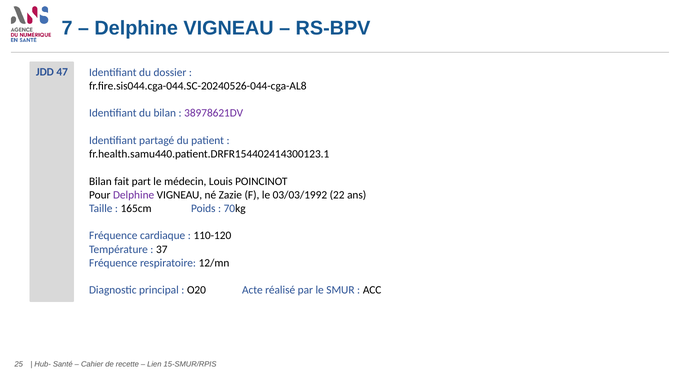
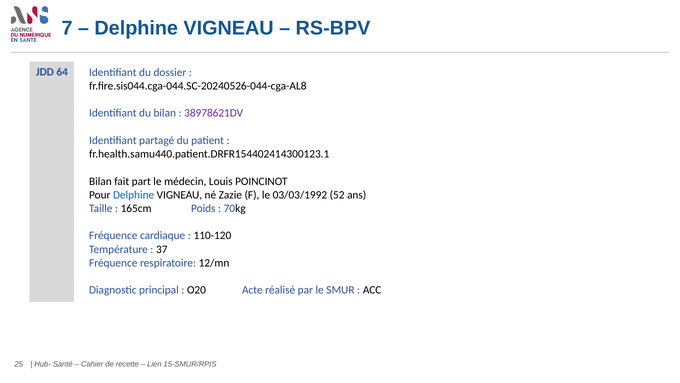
47: 47 -> 64 (62, 72)
Delphine colour: purple -> blue (134, 195)
22: 22 -> 52 (337, 195)
